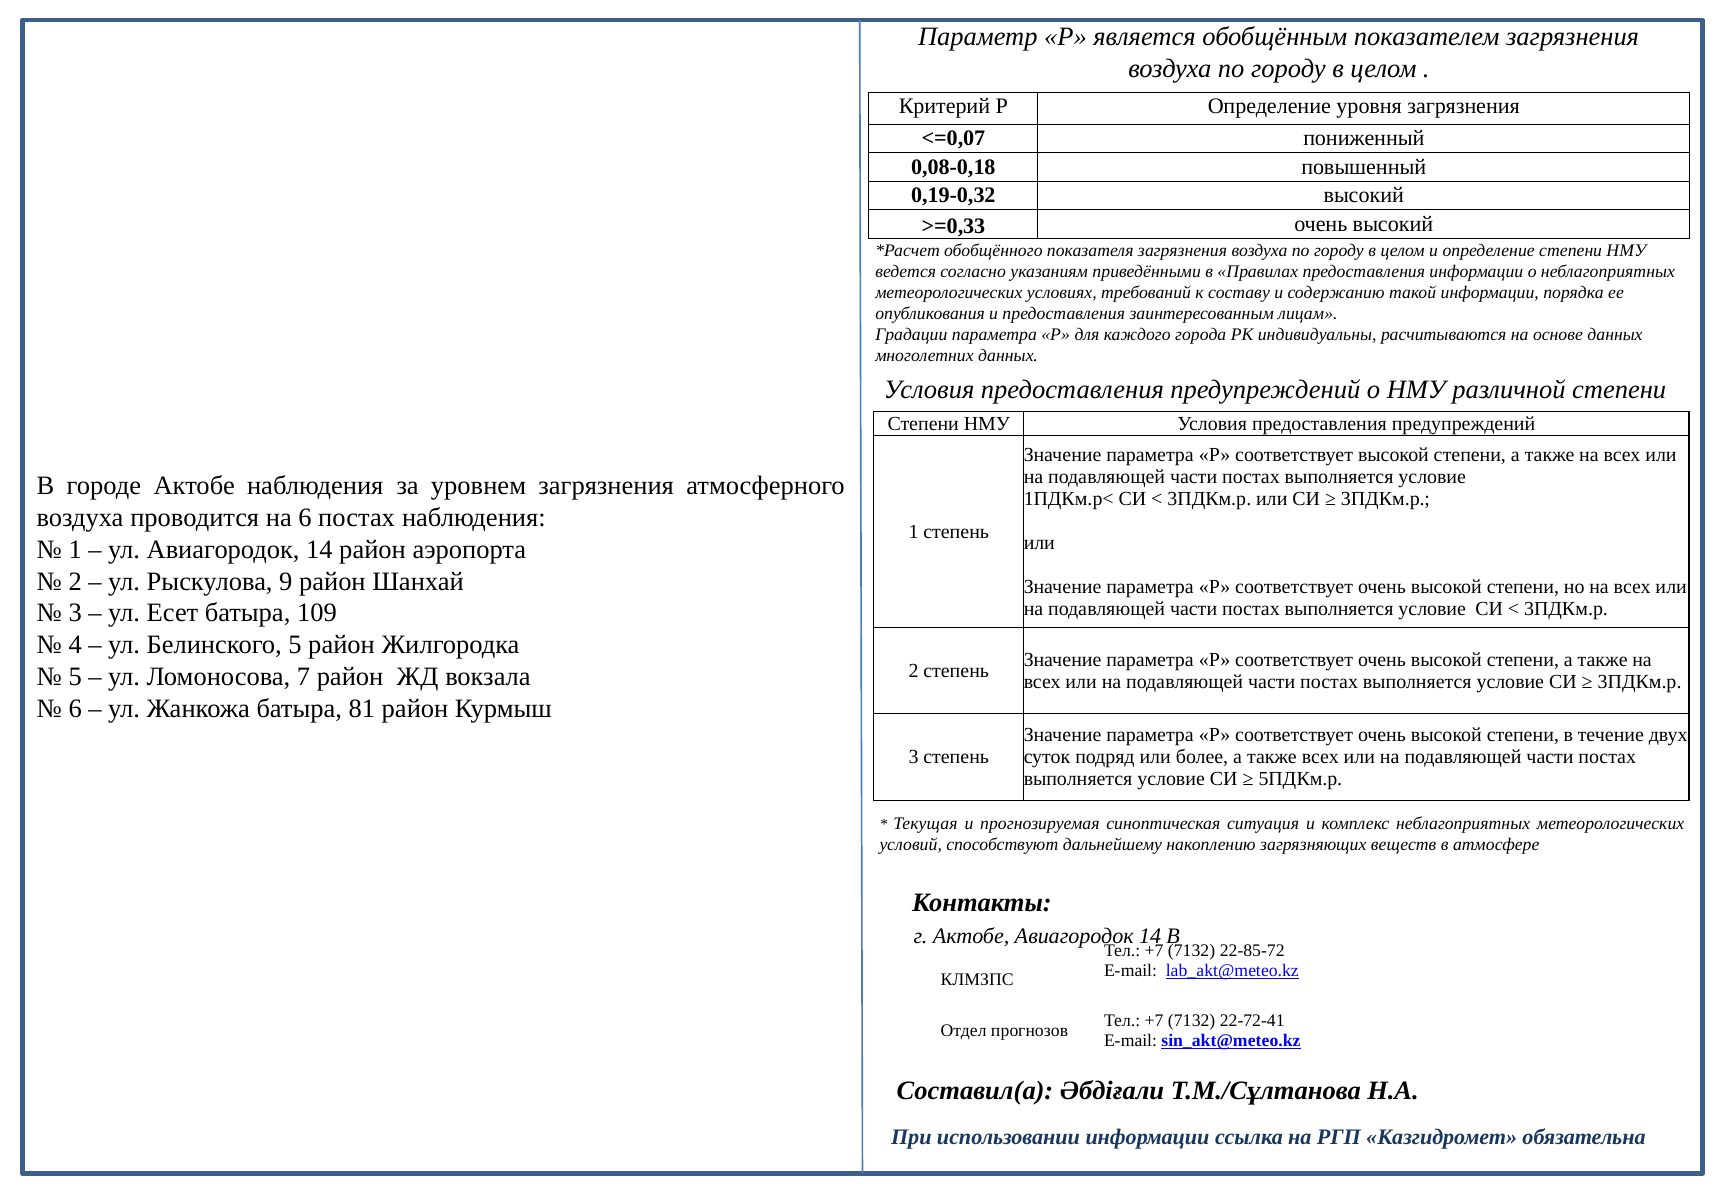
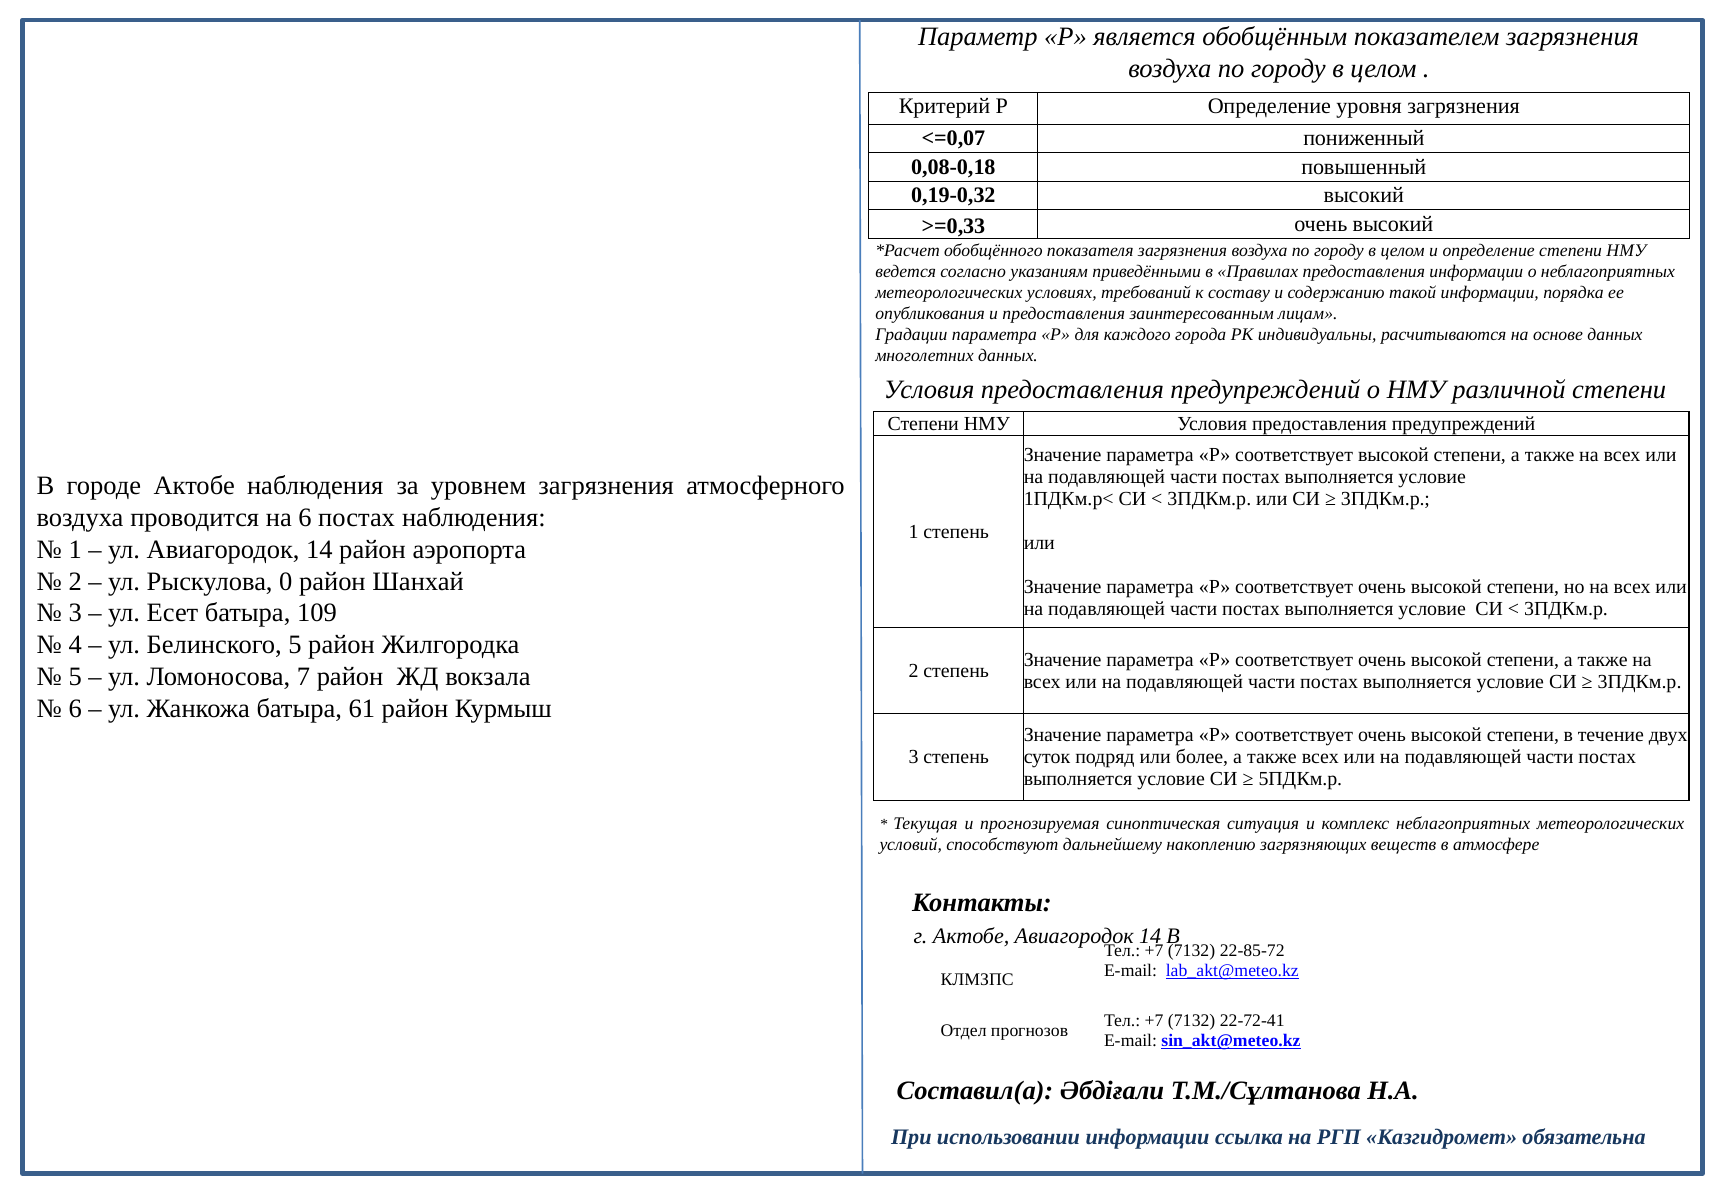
9: 9 -> 0 (286, 581)
81: 81 -> 61 (362, 709)
